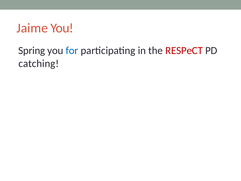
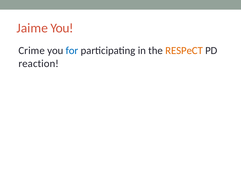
Spring: Spring -> Crime (32, 51)
RESPeCT colour: red -> orange (184, 51)
catching: catching -> reaction (39, 63)
